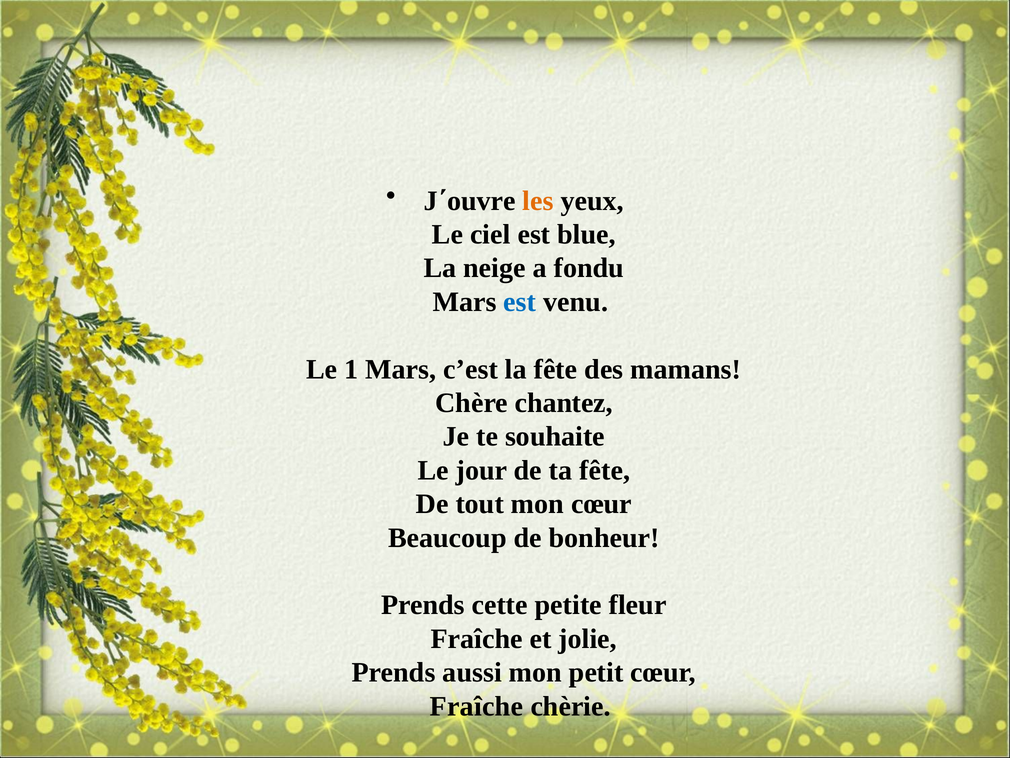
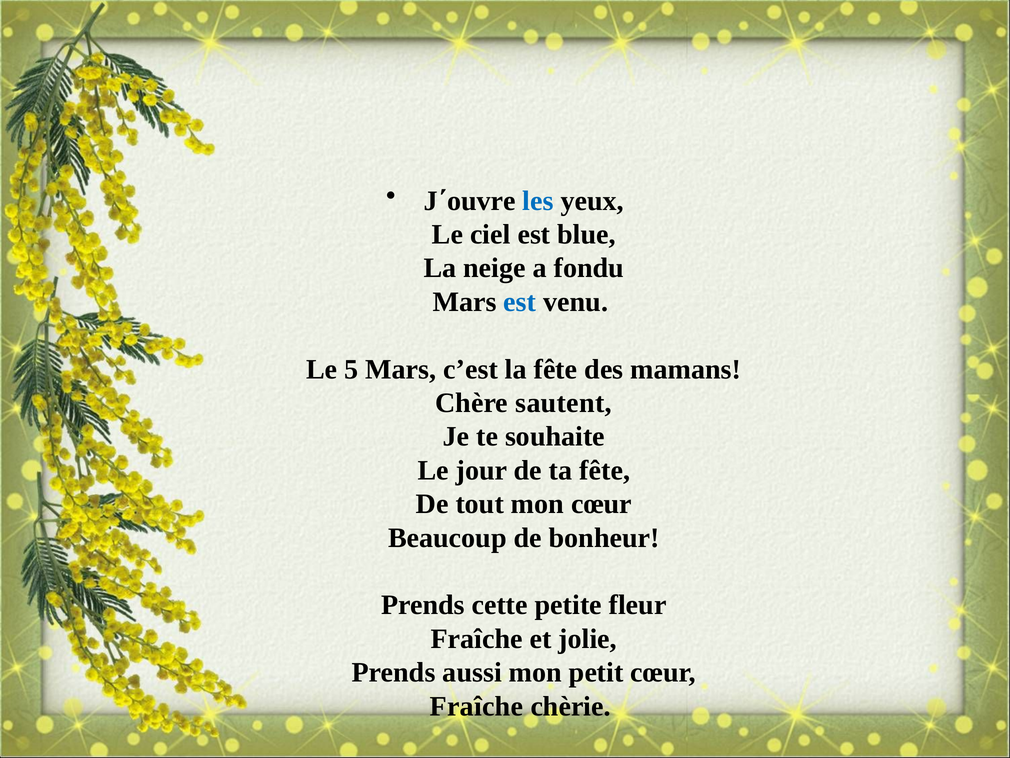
les colour: orange -> blue (538, 201)
1: 1 -> 5 (351, 369)
chantez: chantez -> sautent (564, 403)
